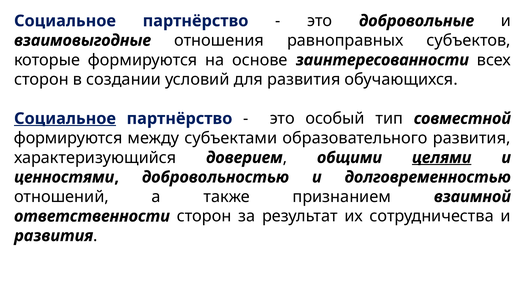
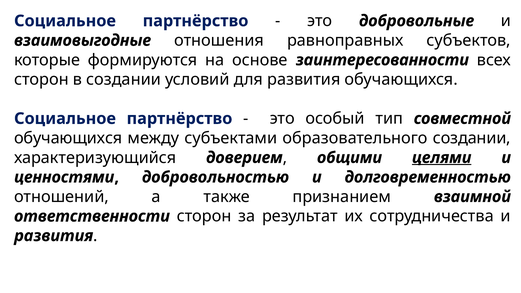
Социальное underline: present -> none (65, 119)
формируются: формируются -> обучающихся (68, 138)
образовательного развития: развития -> создании (472, 138)
